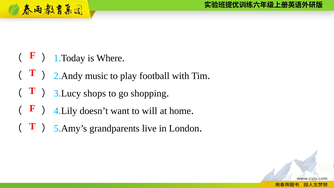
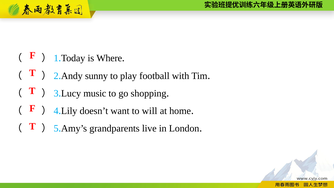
music: music -> sunny (96, 76)
shops: shops -> music (95, 93)
